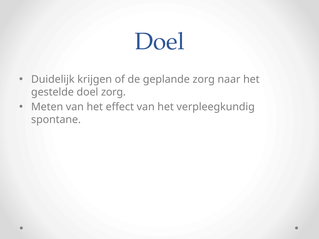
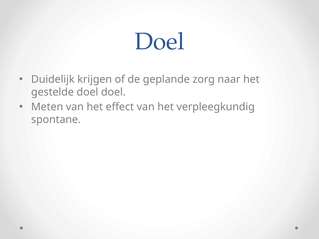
doel zorg: zorg -> doel (113, 92)
